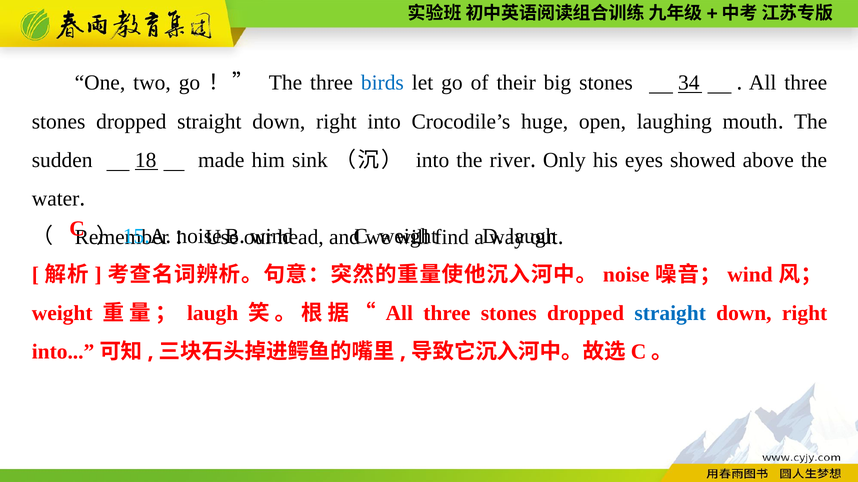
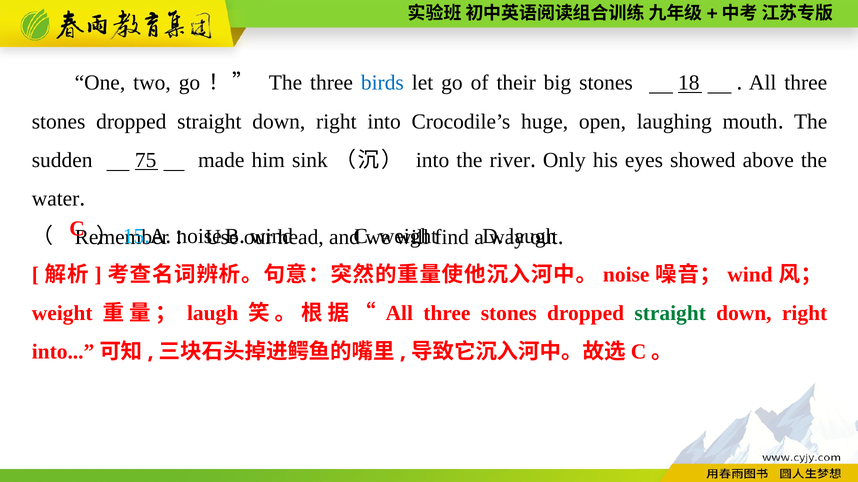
34: 34 -> 18 (689, 83)
18: 18 -> 75 (146, 160)
straight colour: blue -> green (670, 313)
